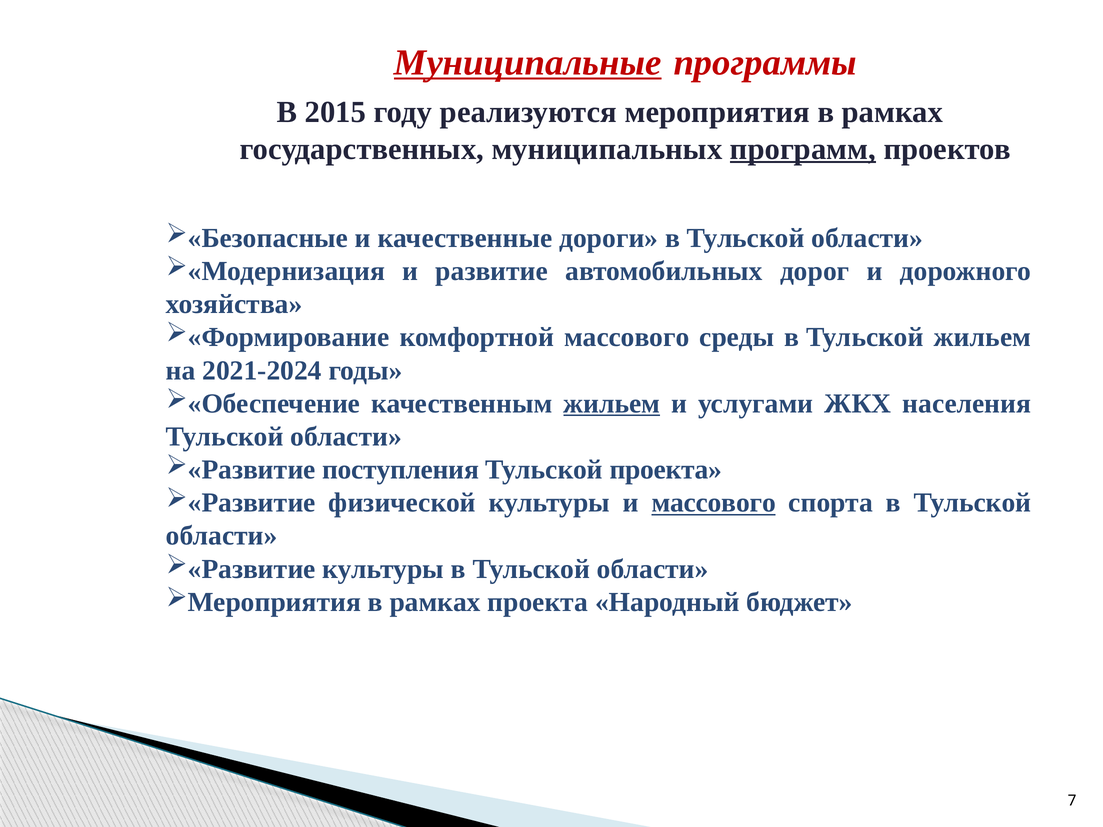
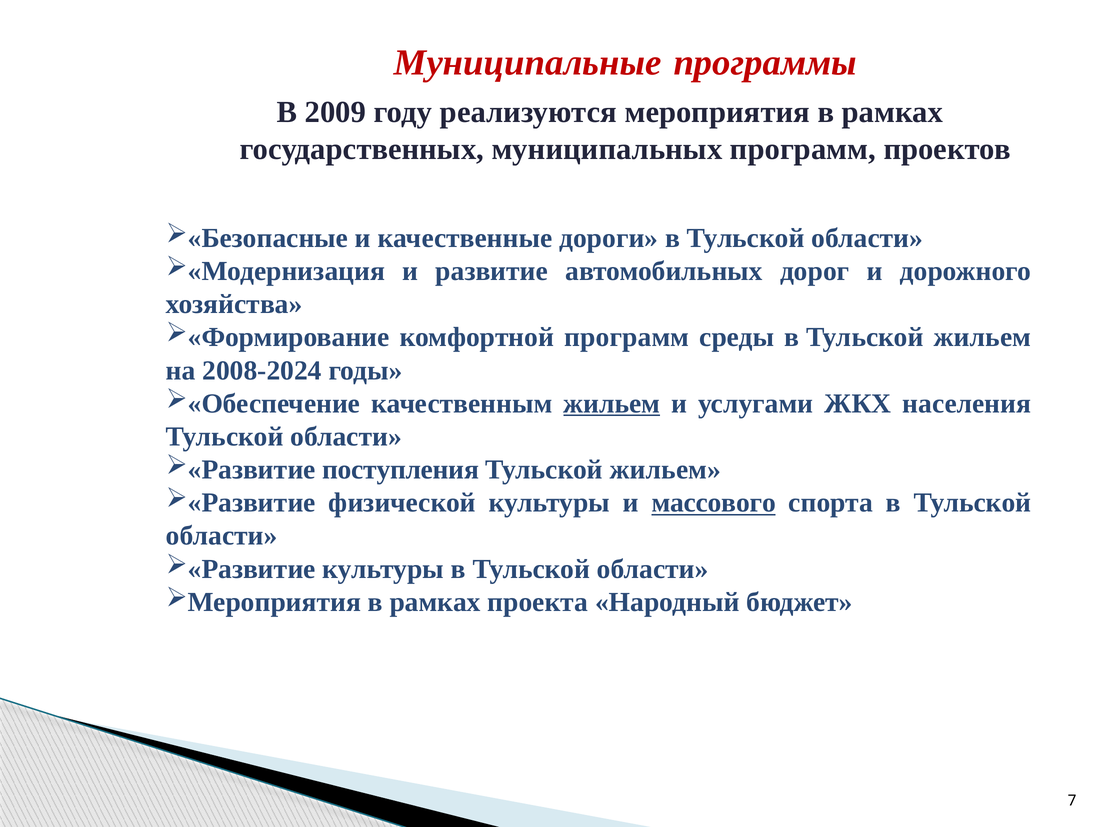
Муниципальные underline: present -> none (528, 63)
2015: 2015 -> 2009 (335, 112)
программ underline: present -> none (803, 149)
комфортной массового: массового -> программ (627, 337)
2021-2024: 2021-2024 -> 2008-2024 (262, 371)
проекта: проекта -> жильем (665, 470)
